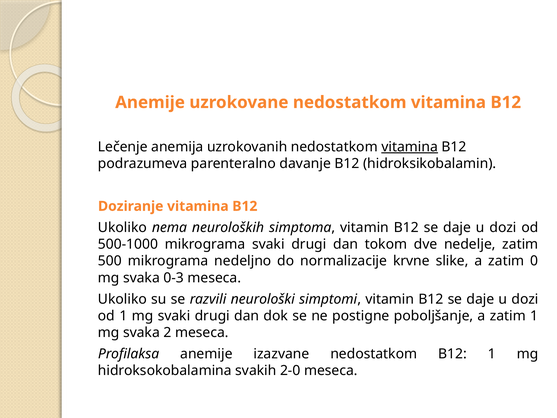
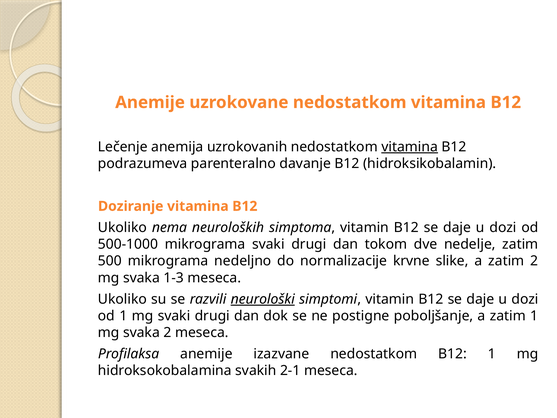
zatim 0: 0 -> 2 (534, 261)
0-3: 0-3 -> 1-3 (174, 278)
neurološki underline: none -> present (263, 299)
2-0: 2-0 -> 2-1 (290, 370)
